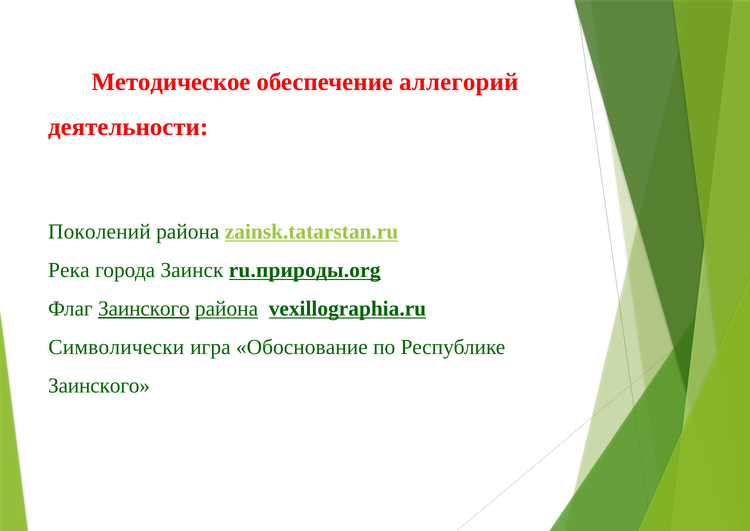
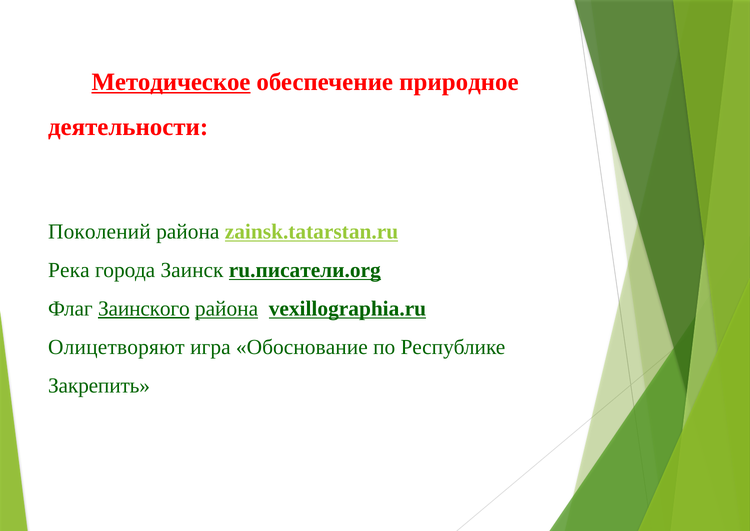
Методическое underline: none -> present (171, 82)
аллегорий: аллегорий -> природное (459, 82)
ru.природы.org: ru.природы.org -> ru.писатели.org (305, 270)
Символически: Символически -> Олицетворяют (116, 347)
Заинского: Заинского -> Закрепить (99, 385)
